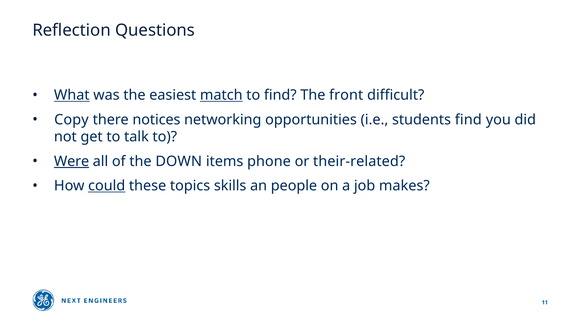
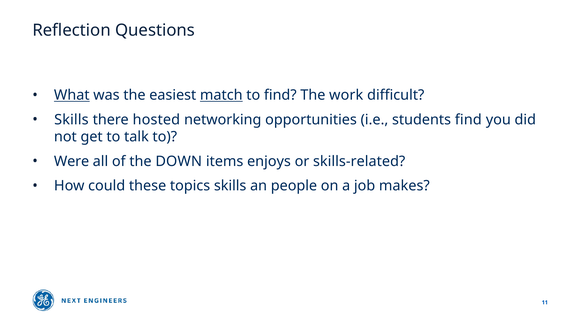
front: front -> work (346, 95)
Copy: Copy -> Skills (71, 120)
notices: notices -> hosted (156, 120)
Were underline: present -> none (72, 161)
phone: phone -> enjoys (269, 161)
their-related: their-related -> skills-related (359, 161)
could underline: present -> none (107, 186)
